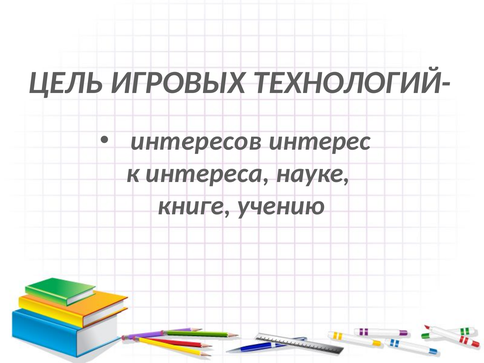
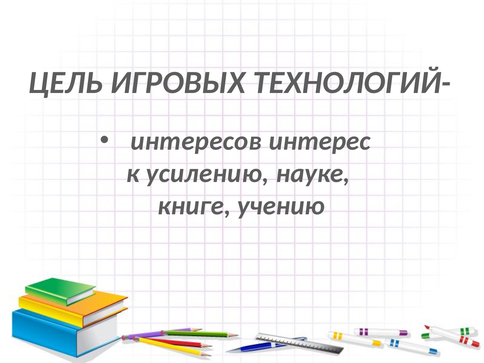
интереса: интереса -> усилению (208, 173)
